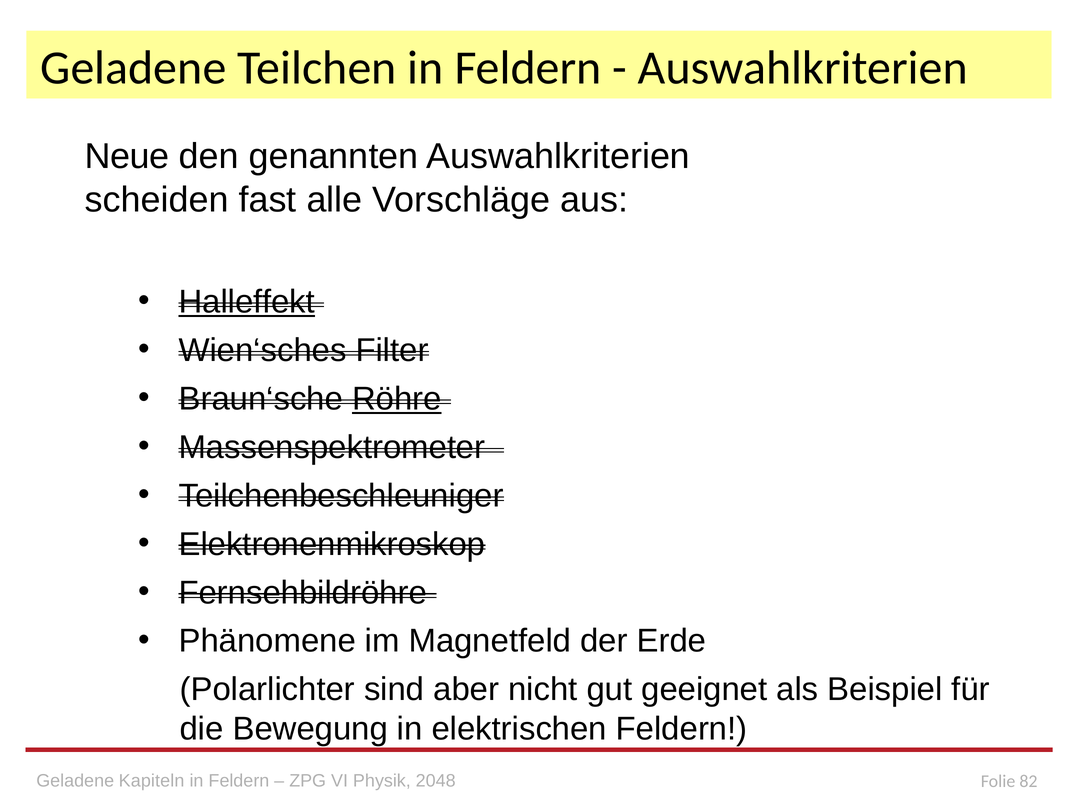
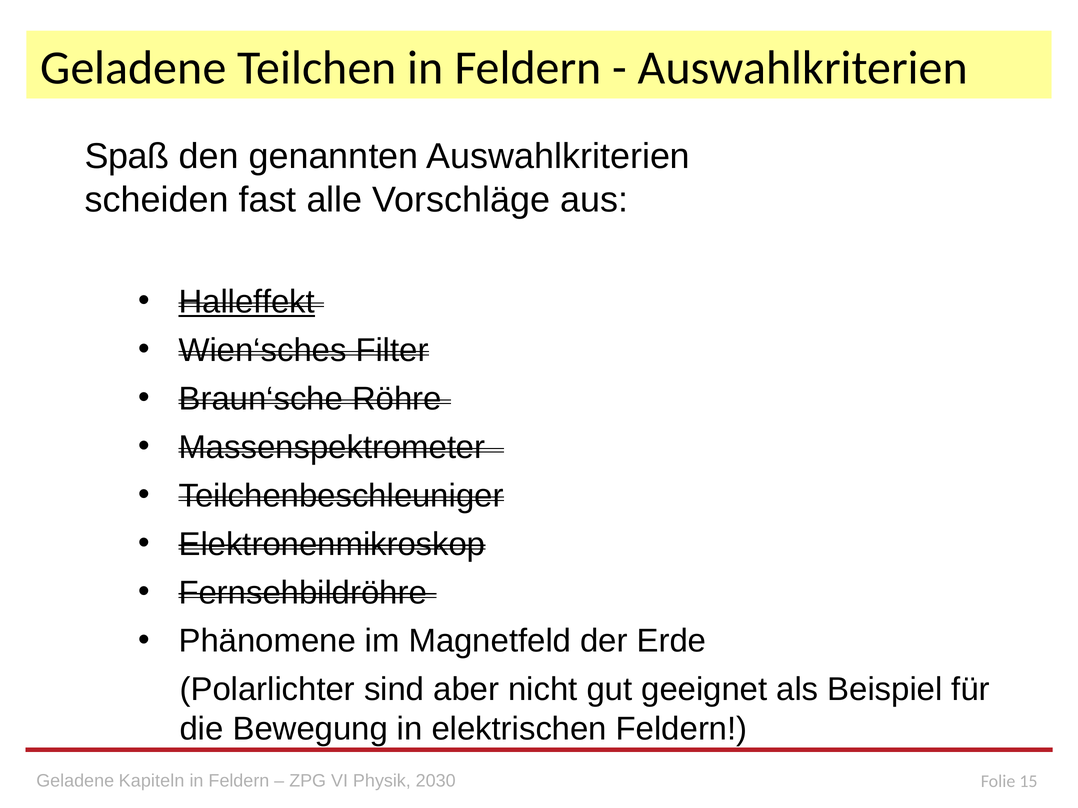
Neue: Neue -> Spaß (127, 157)
Röhre underline: present -> none (397, 399)
2048: 2048 -> 2030 (436, 781)
82: 82 -> 15 (1028, 782)
